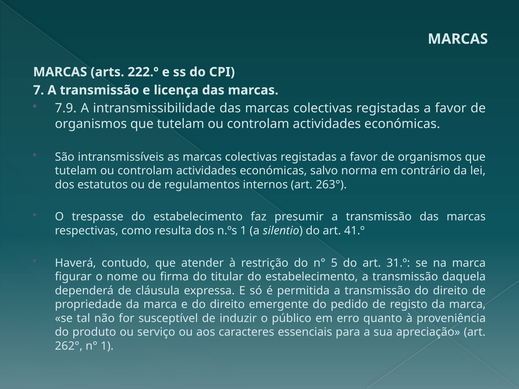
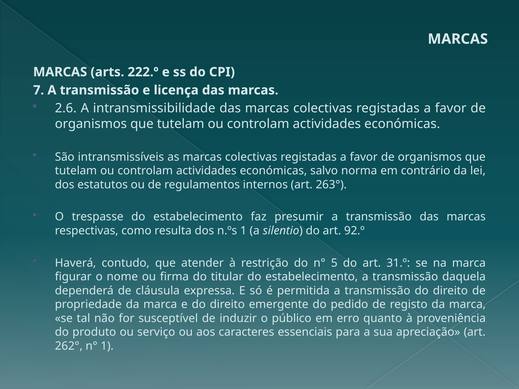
7.9: 7.9 -> 2.6 (66, 108)
41.º: 41.º -> 92.º (354, 231)
